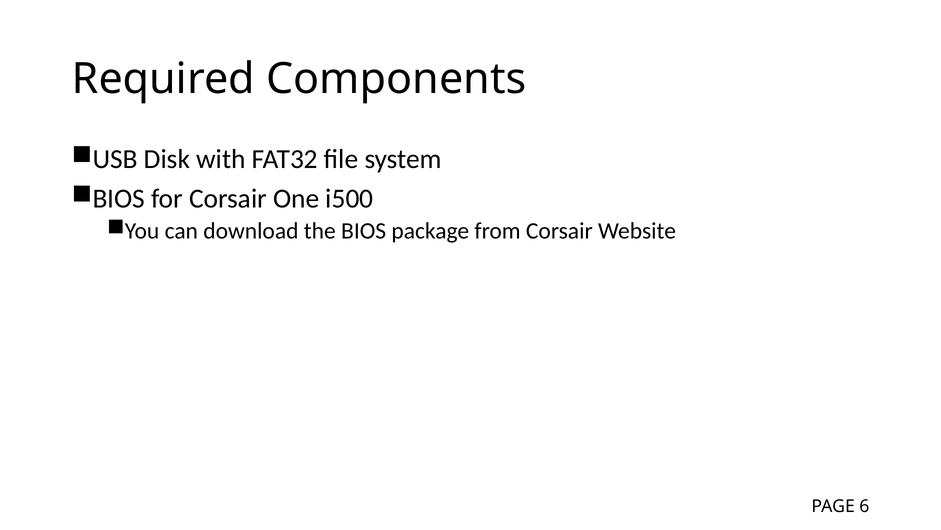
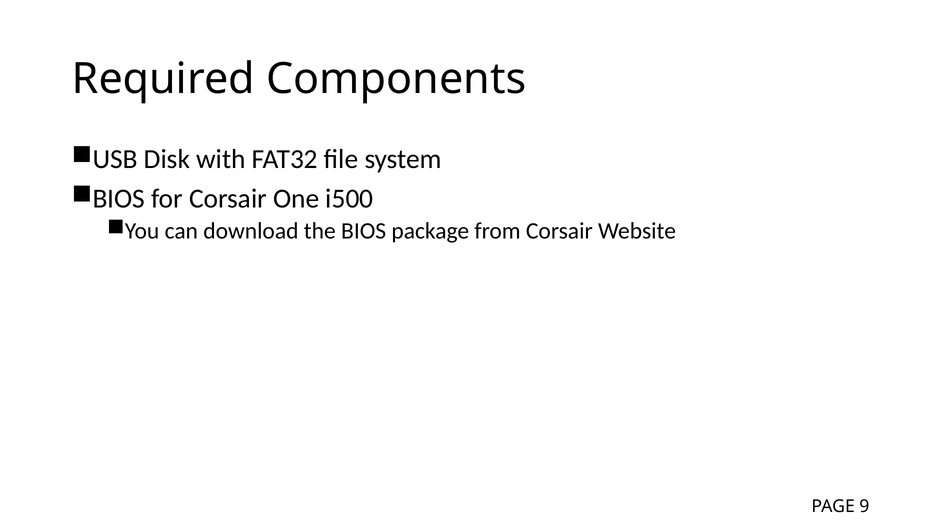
6: 6 -> 9 (864, 506)
